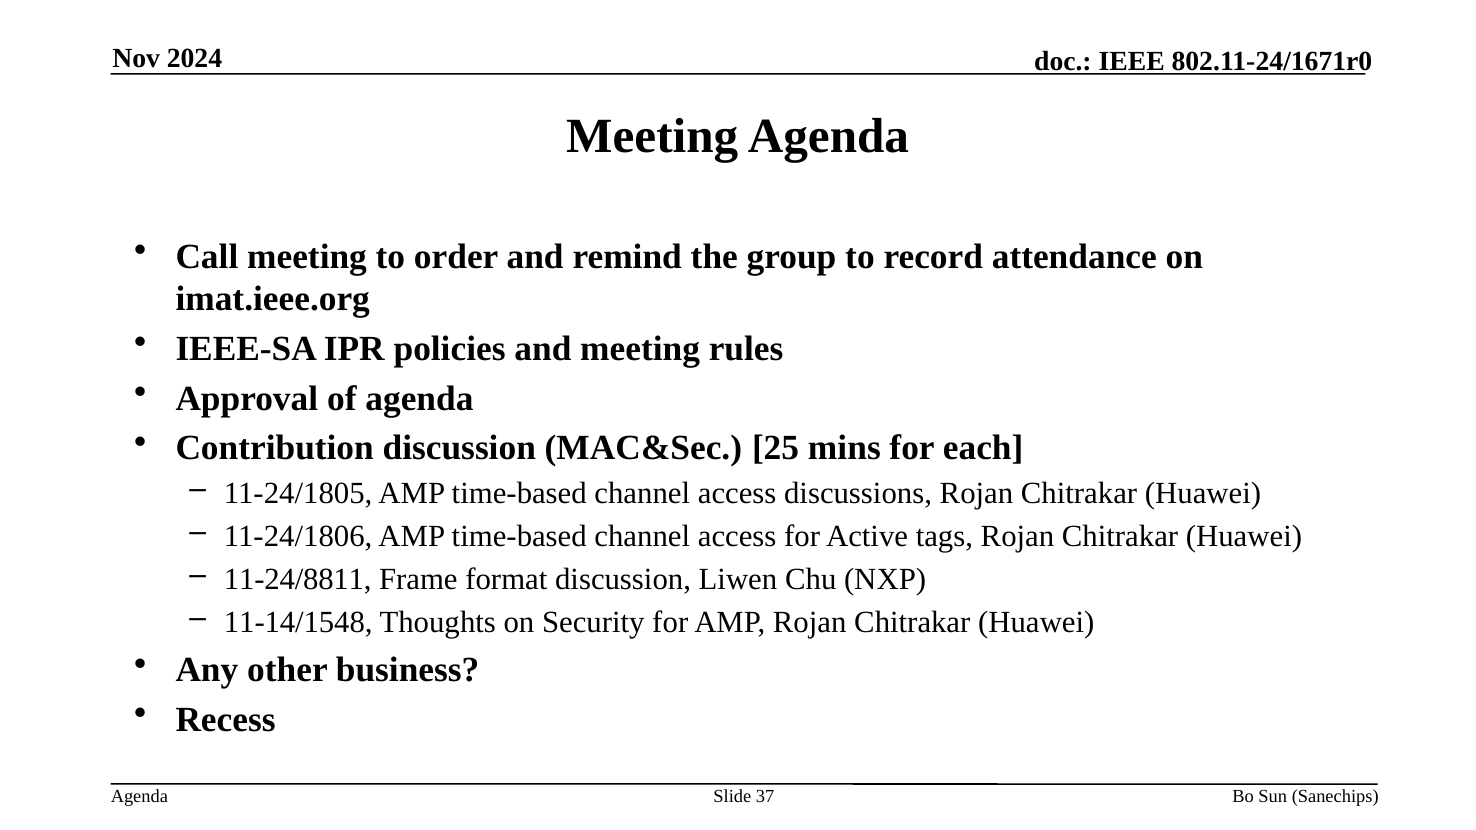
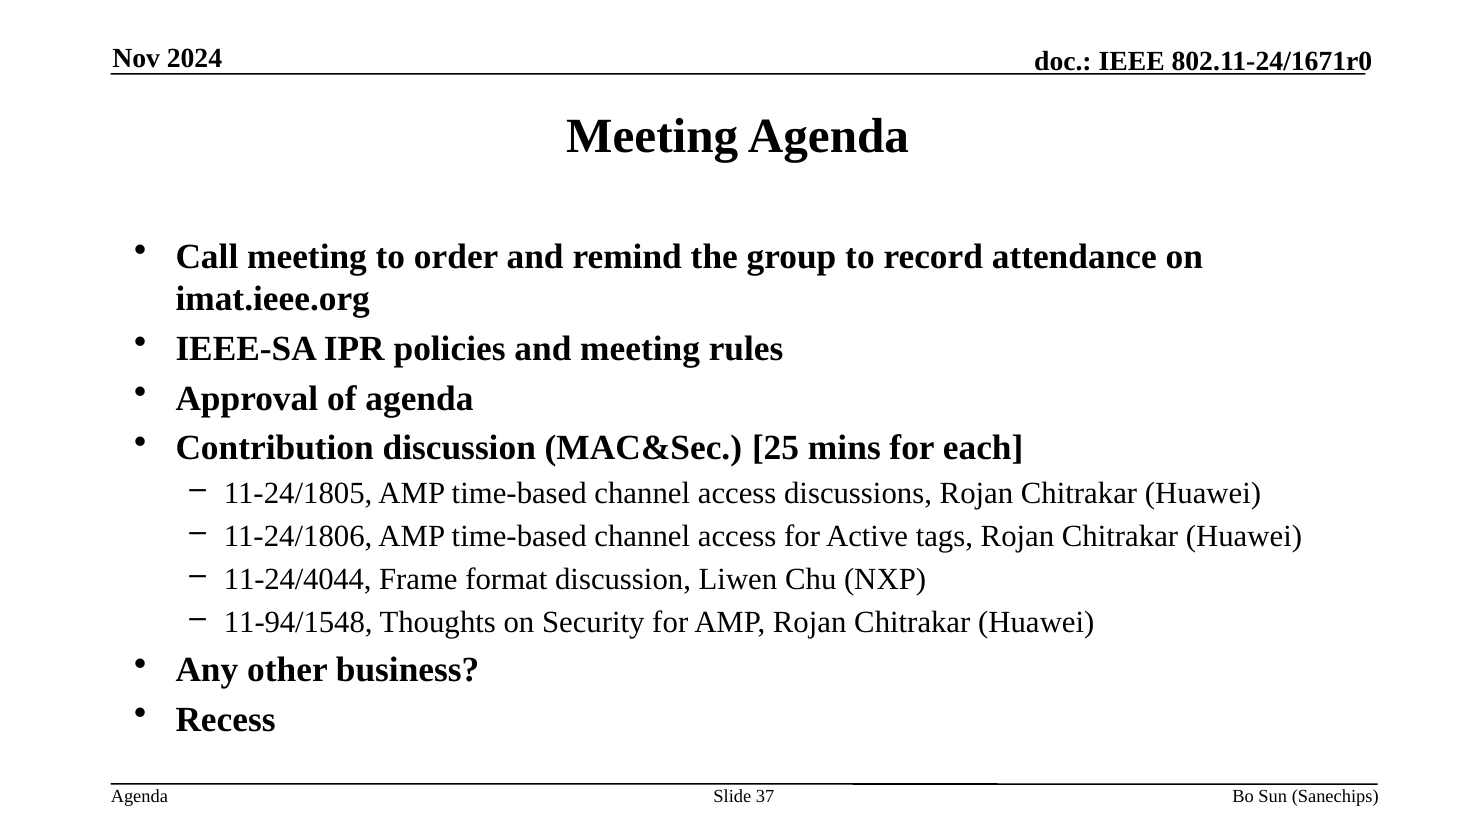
11-24/8811: 11-24/8811 -> 11-24/4044 (298, 580)
11-14/1548: 11-14/1548 -> 11-94/1548 (298, 623)
